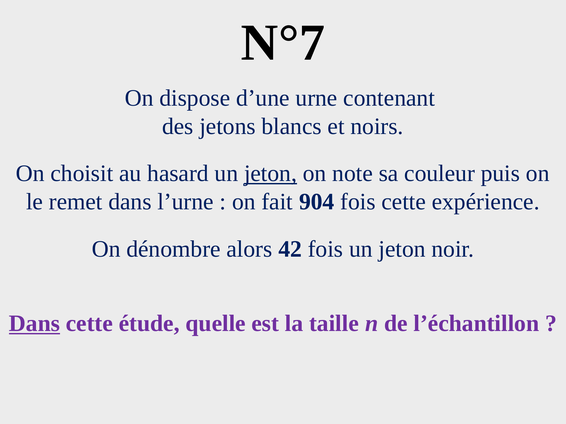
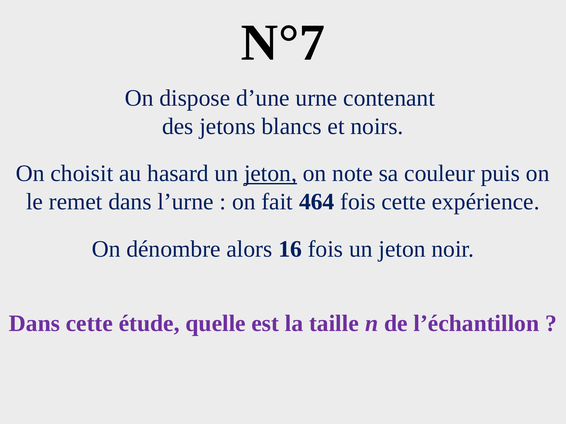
904: 904 -> 464 (317, 202)
42: 42 -> 16 (290, 249)
Dans underline: present -> none (34, 324)
